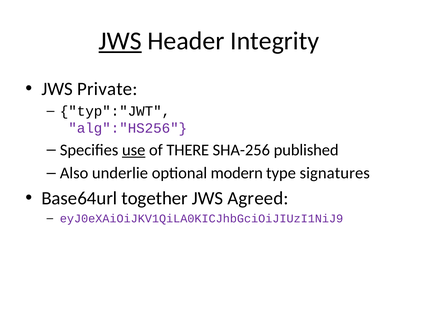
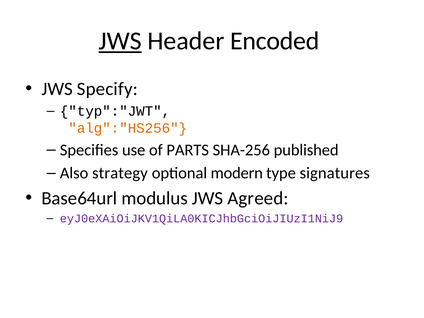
Integrity: Integrity -> Encoded (275, 41)
Private: Private -> Specify (107, 89)
alg":"HS256 colour: purple -> orange (128, 128)
use underline: present -> none (134, 150)
THERE: THERE -> PARTS (188, 150)
underlie: underlie -> strategy (120, 173)
together: together -> modulus (155, 198)
